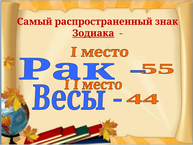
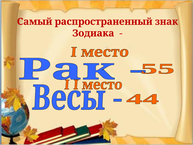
Зодиака underline: present -> none (93, 33)
